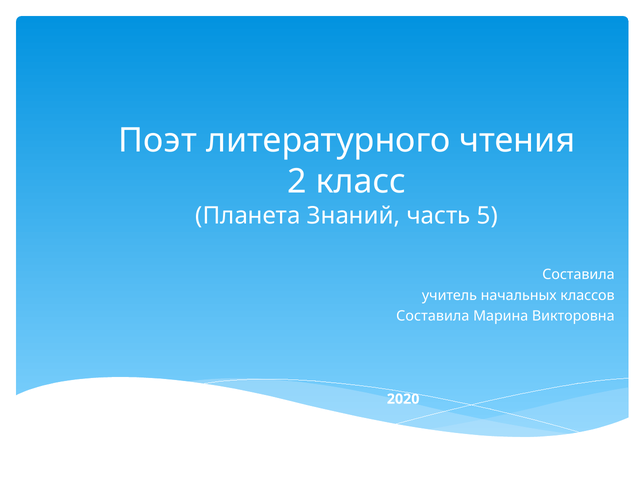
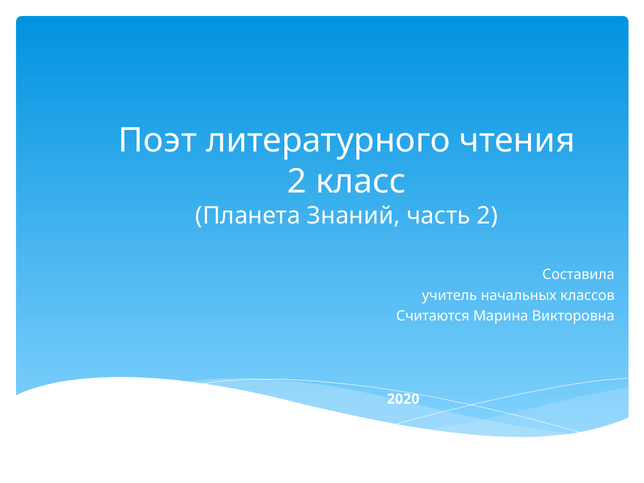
часть 5: 5 -> 2 (487, 216)
Составила: Составила -> Считаются (433, 316)
